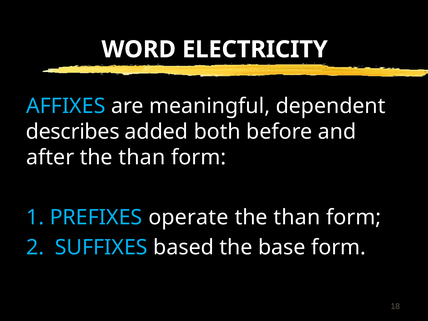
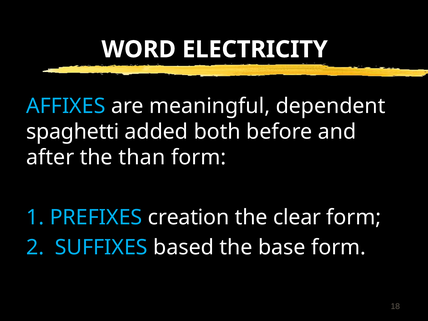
describes: describes -> spaghetti (73, 132)
operate: operate -> creation (189, 217)
than: than -> clear (297, 217)
